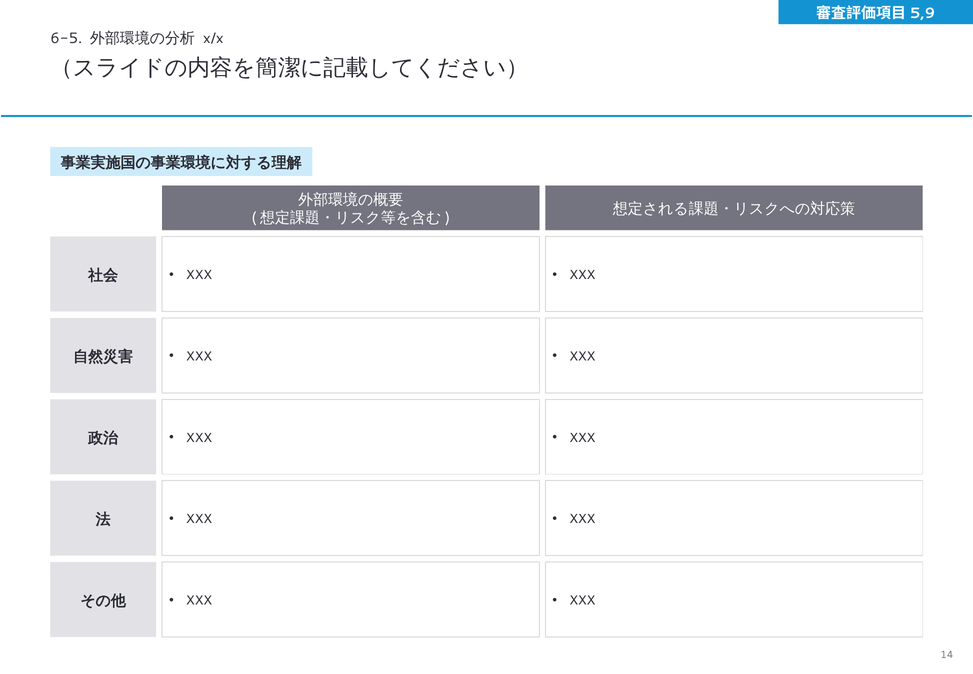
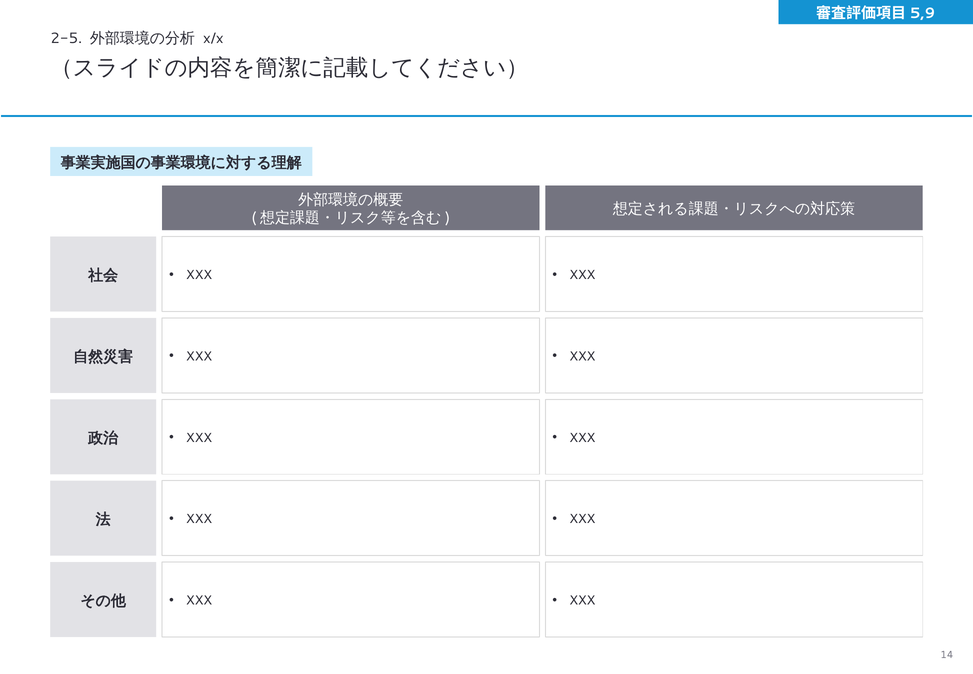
6-5: 6-5 -> 2-5 (66, 38)
